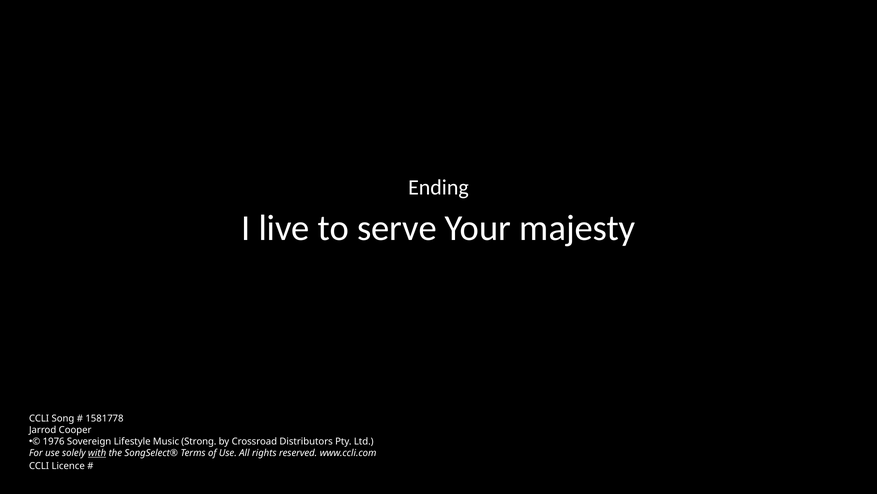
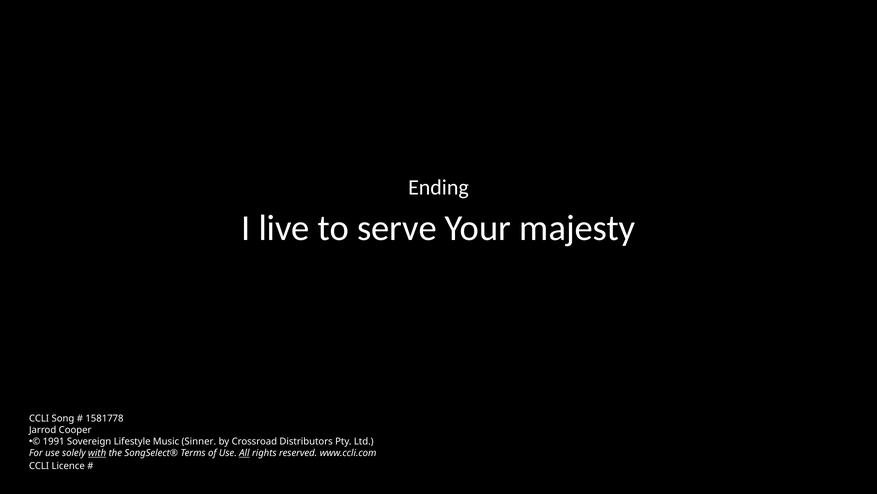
1976: 1976 -> 1991 (54, 441)
Strong: Strong -> Sinner (199, 441)
All underline: none -> present (244, 452)
